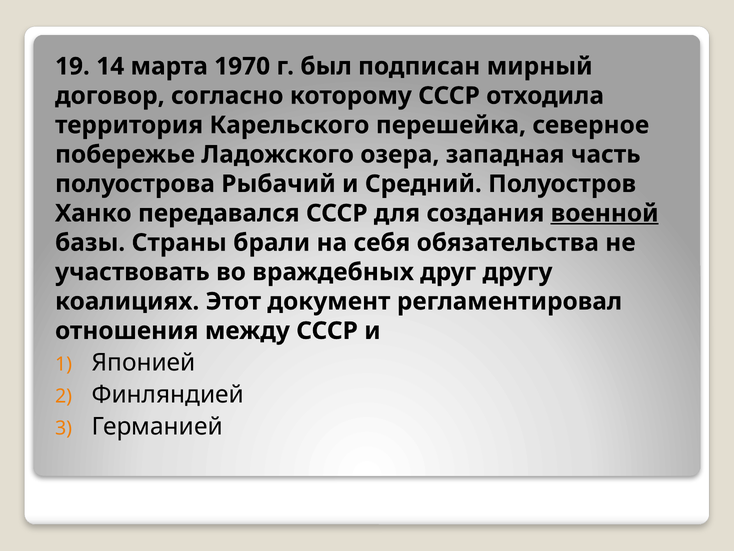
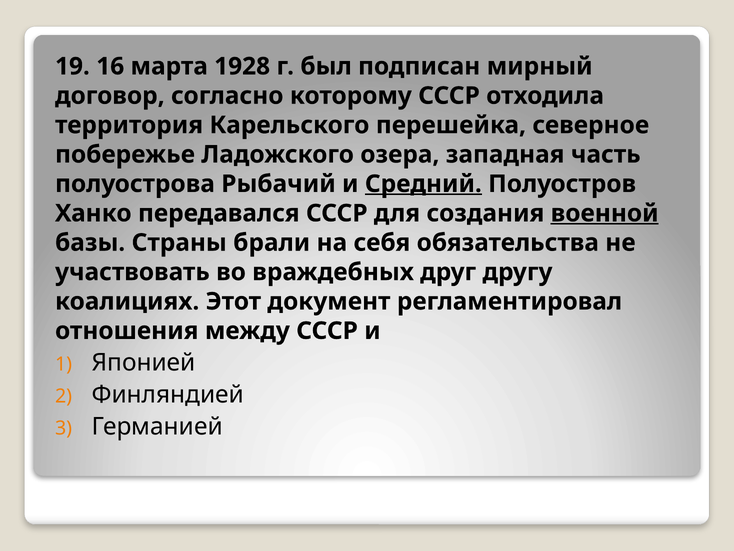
14: 14 -> 16 (110, 66)
1970: 1970 -> 1928 (242, 66)
Средний underline: none -> present (423, 184)
